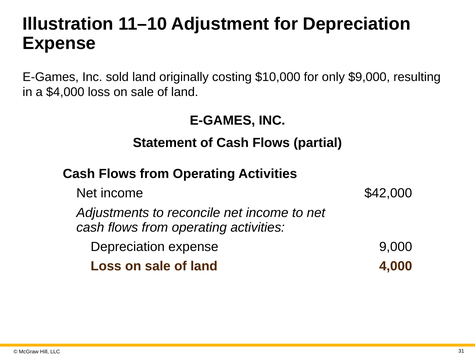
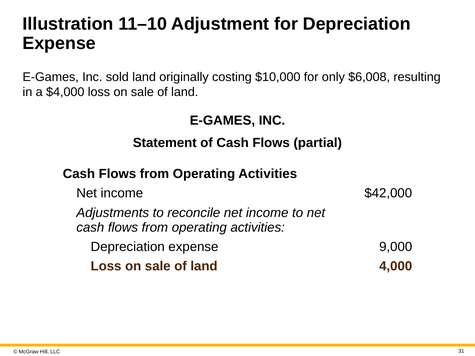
$9,000: $9,000 -> $6,008 (369, 77)
